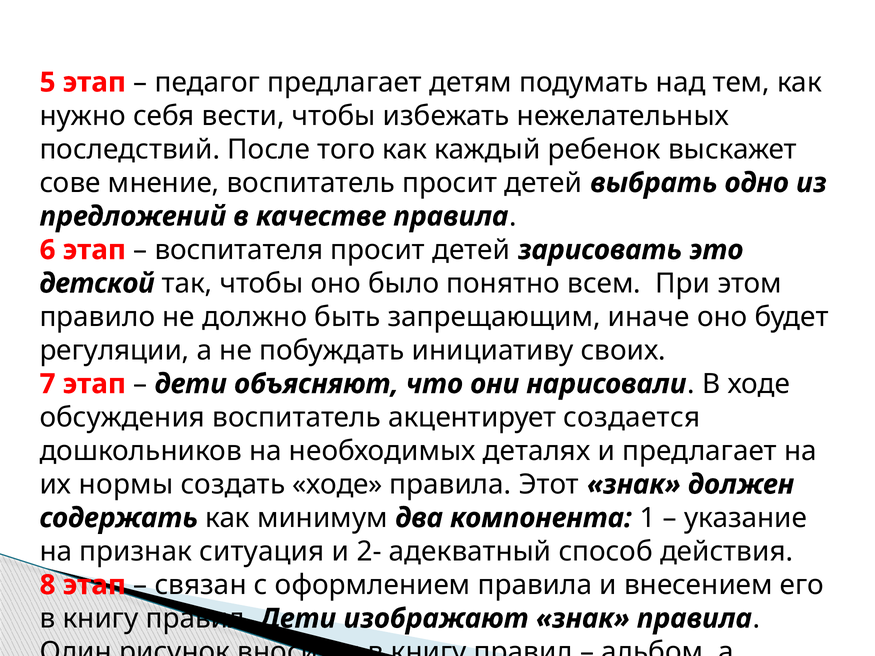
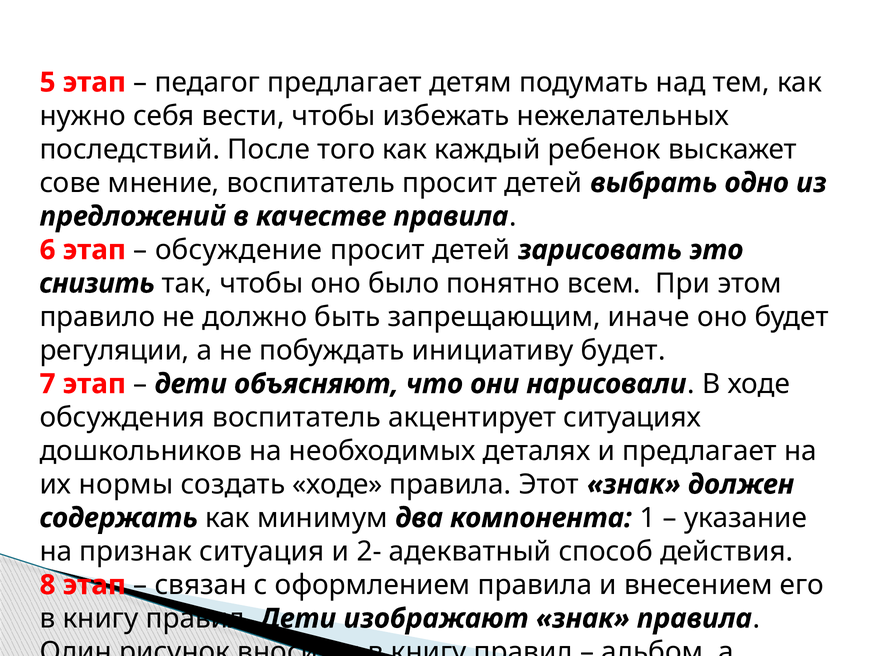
воспитателя: воспитателя -> обсуждение (239, 250)
детской: детской -> снизить (97, 284)
инициативу своих: своих -> будет (623, 351)
создается: создается -> ситуациях (632, 418)
